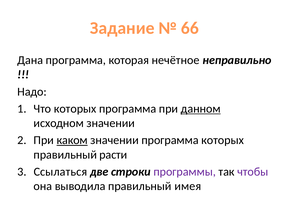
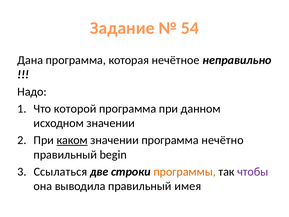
66: 66 -> 54 (190, 28)
Что которых: которых -> которой (75, 109)
данном underline: present -> none (201, 109)
программа которых: которых -> нечётно (223, 140)
расти: расти -> begin (113, 154)
программы colour: purple -> orange (185, 172)
